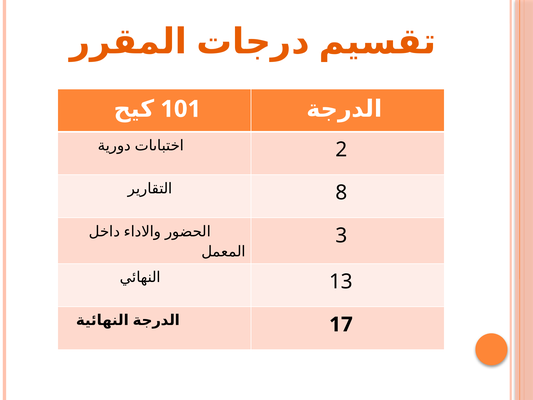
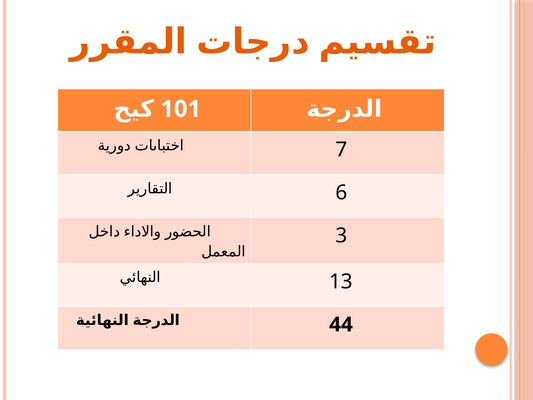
2: 2 -> 7 (342, 150)
8: 8 -> 6 (342, 193)
17: 17 -> 44 (341, 324)
